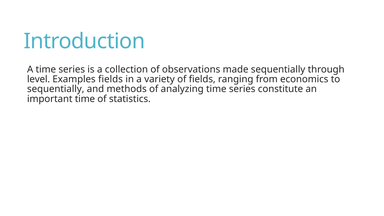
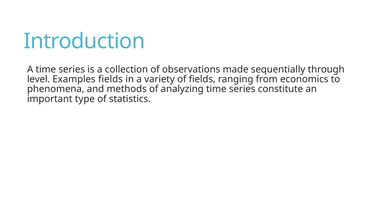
sequentially: sequentially -> phenomena (56, 89)
important time: time -> type (85, 99)
